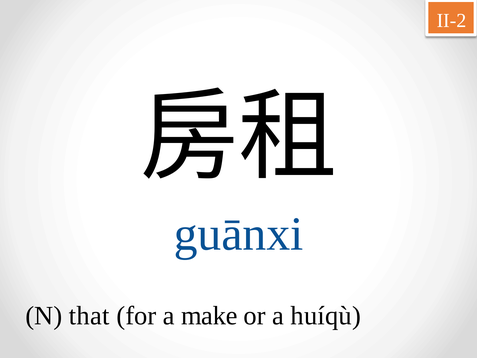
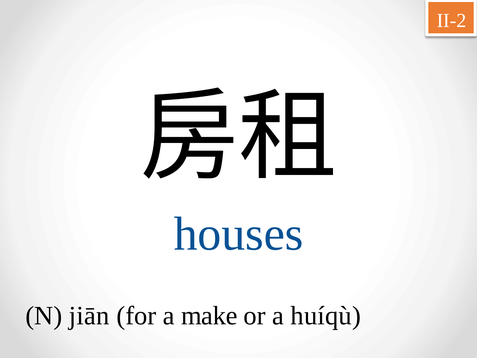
guānxi: guānxi -> houses (239, 234)
that: that -> jiān (89, 315)
